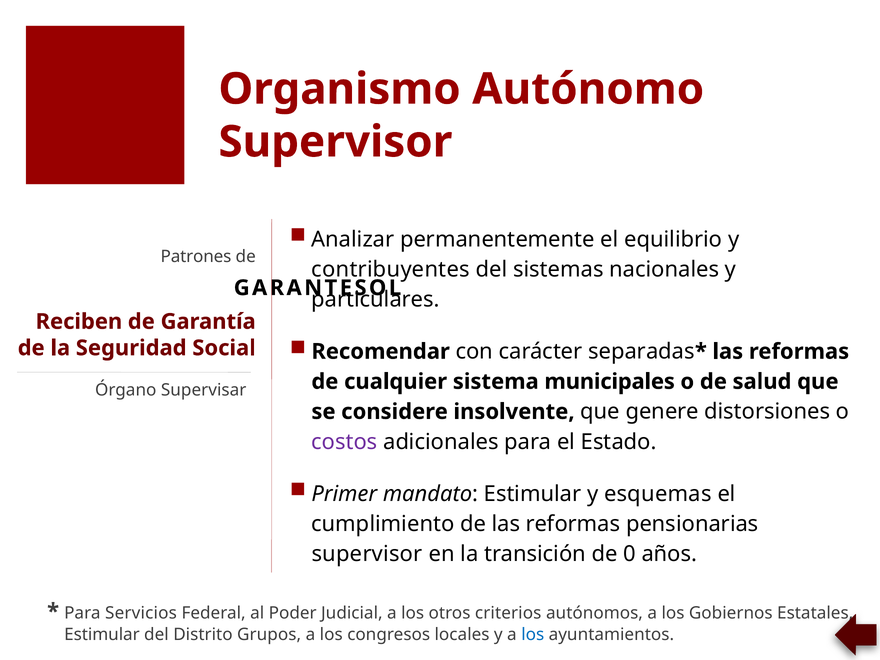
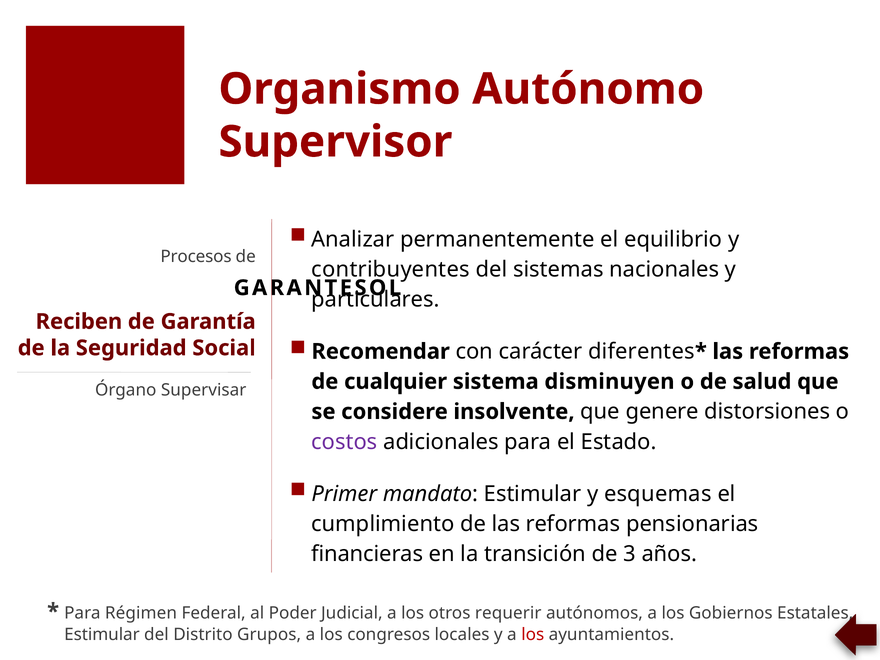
Patrones: Patrones -> Procesos (196, 257)
separadas: separadas -> diferentes (641, 352)
municipales: municipales -> disminuyen (609, 382)
supervisor: supervisor -> financieras (367, 554)
0: 0 -> 3 (629, 554)
Servicios: Servicios -> Régimen (141, 613)
criterios: criterios -> requerir (508, 613)
los colour: blue -> red (533, 635)
